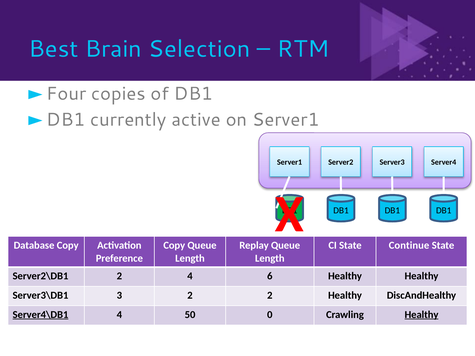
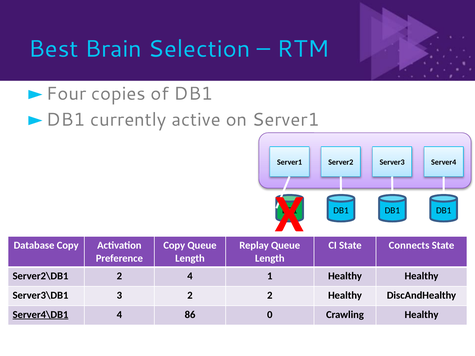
Continue: Continue -> Connects (409, 246)
6: 6 -> 1 (270, 276)
50: 50 -> 86 (190, 315)
Healthy underline: present -> none (422, 315)
